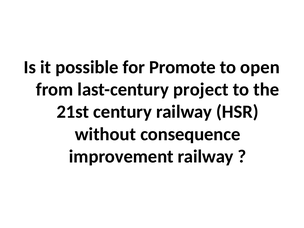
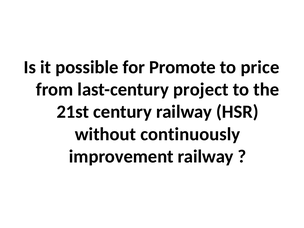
open: open -> price (260, 67)
consequence: consequence -> continuously (190, 134)
